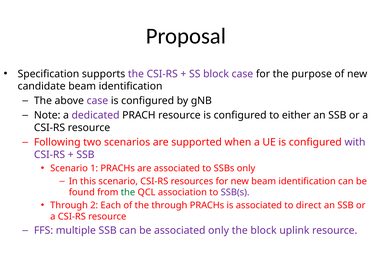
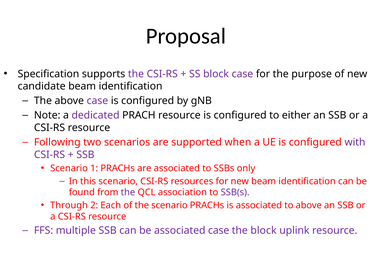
the colour: green -> purple (128, 192)
the through: through -> scenario (169, 205)
to direct: direct -> above (309, 205)
associated only: only -> case (219, 230)
